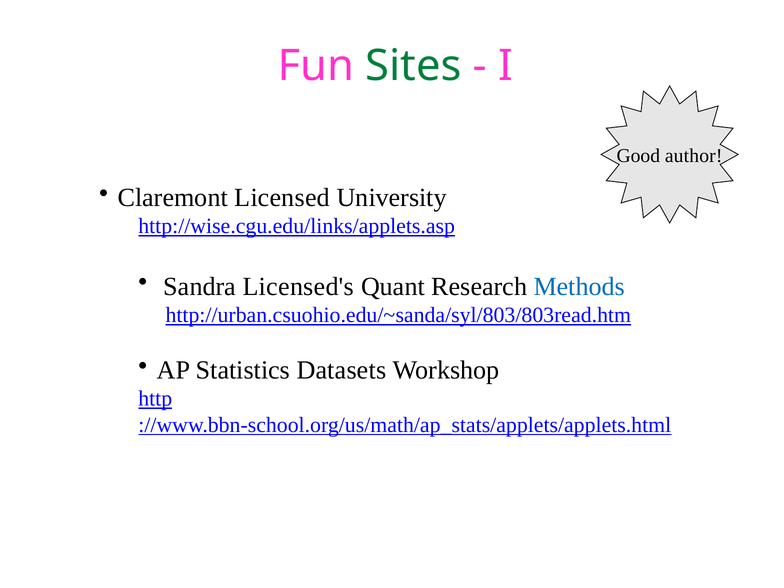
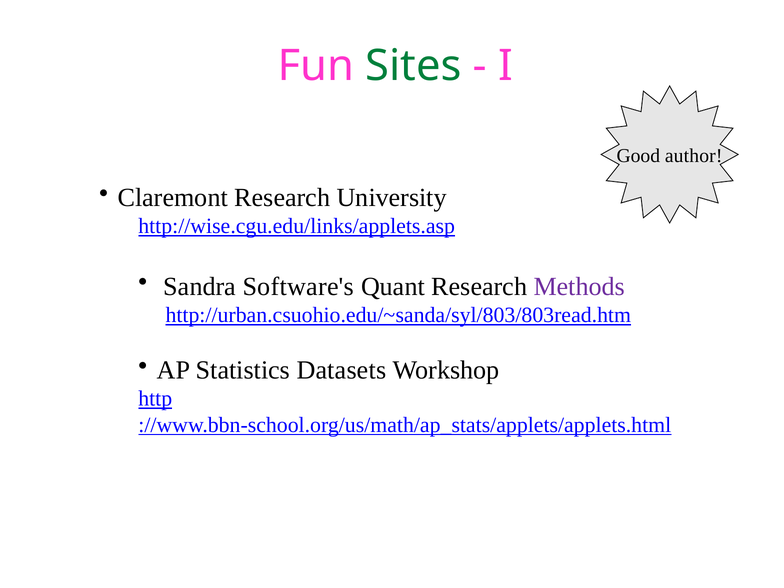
Claremont Licensed: Licensed -> Research (282, 198)
Licensed's: Licensed's -> Software's (298, 287)
Methods colour: blue -> purple (579, 287)
